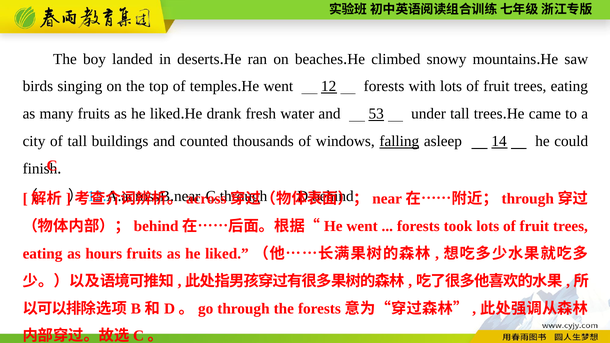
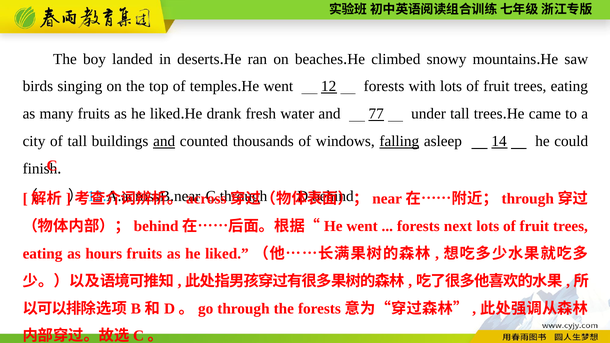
53: 53 -> 77 (376, 114)
and underline: none -> present (164, 141)
took: took -> next (458, 226)
